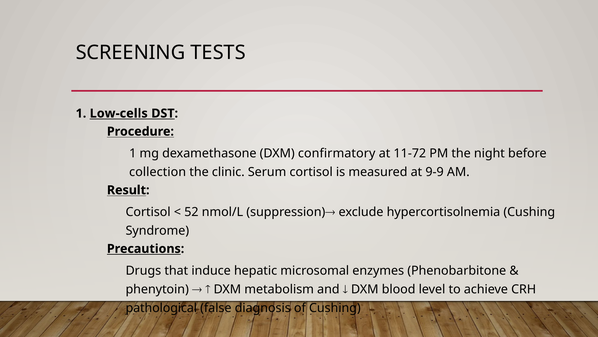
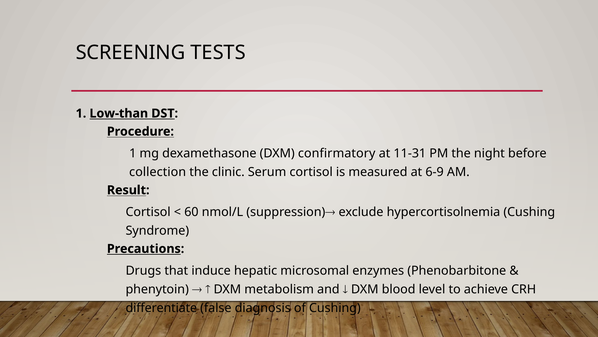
Low-cells: Low-cells -> Low-than (119, 113)
11-72: 11-72 -> 11-31 (410, 153)
9-9: 9-9 -> 6-9 (435, 172)
52: 52 -> 60 (191, 212)
pathological: pathological -> differentiate (161, 307)
